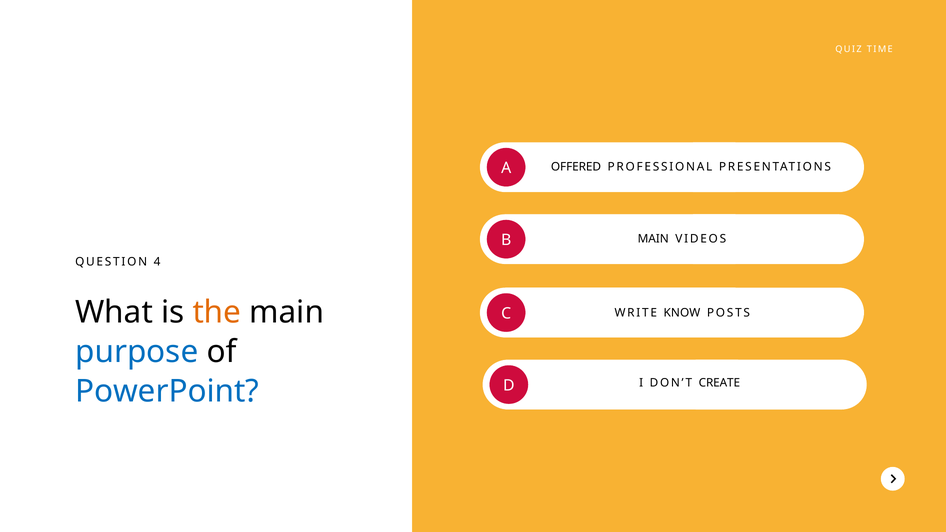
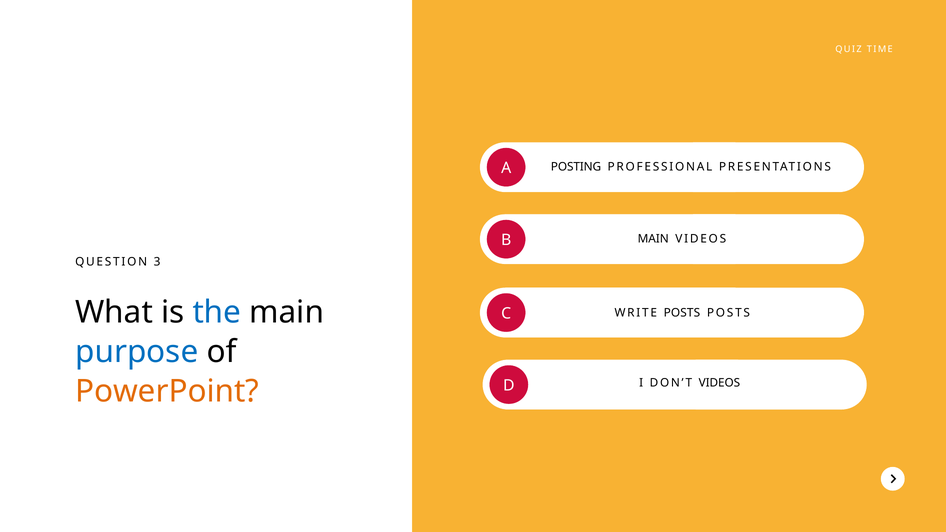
OFFERED: OFFERED -> POSTING (576, 167)
4: 4 -> 3 (157, 262)
the colour: orange -> blue (217, 313)
WRITE KNOW: KNOW -> POSTS (682, 313)
DON’T CREATE: CREATE -> VIDEOS (719, 383)
PowerPoint colour: blue -> orange (167, 391)
